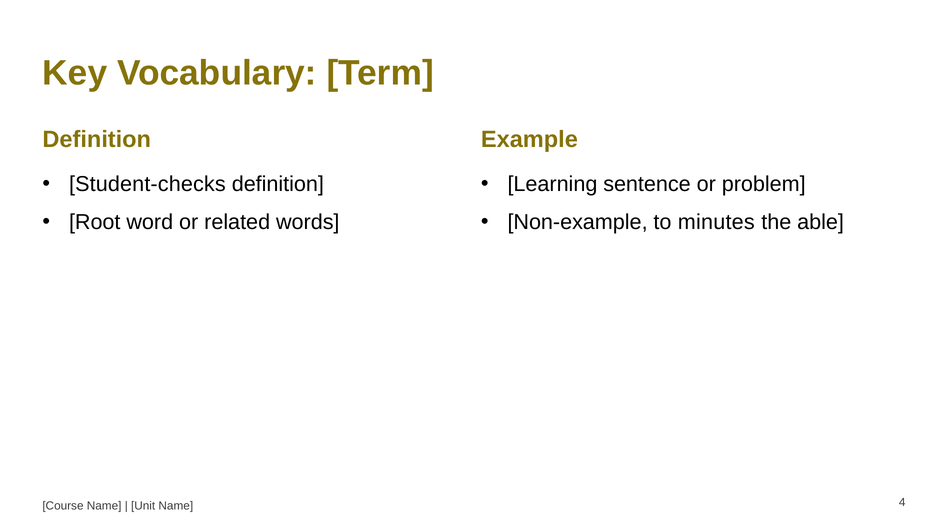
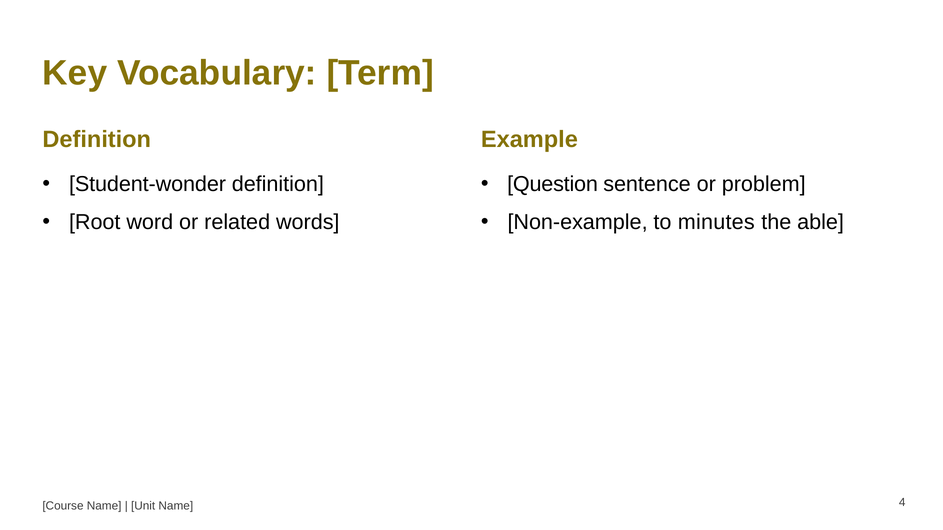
Student-checks: Student-checks -> Student-wonder (148, 184)
Learning: Learning -> Question (553, 184)
